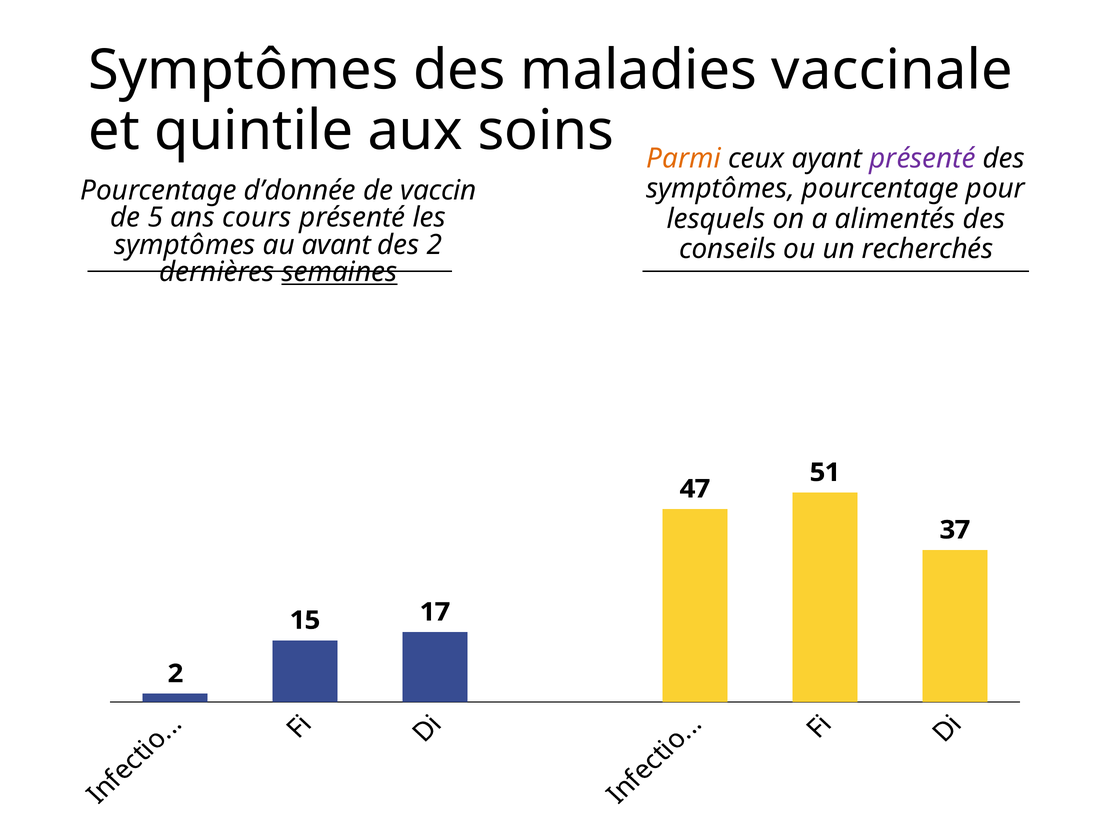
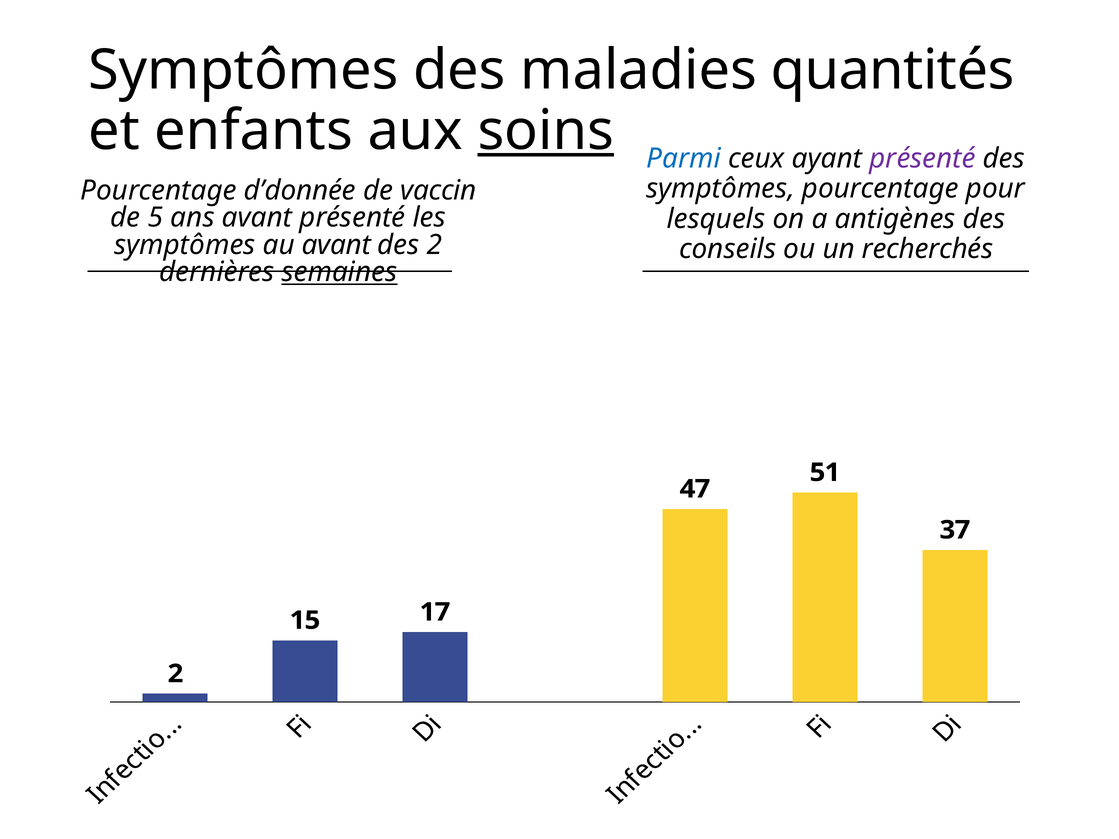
vaccinale: vaccinale -> quantités (893, 70)
quintile: quintile -> enfants (254, 131)
soins underline: none -> present (546, 131)
Parmi colour: orange -> blue (684, 158)
ans cours: cours -> avant (257, 218)
alimentés: alimentés -> antigènes (895, 219)
